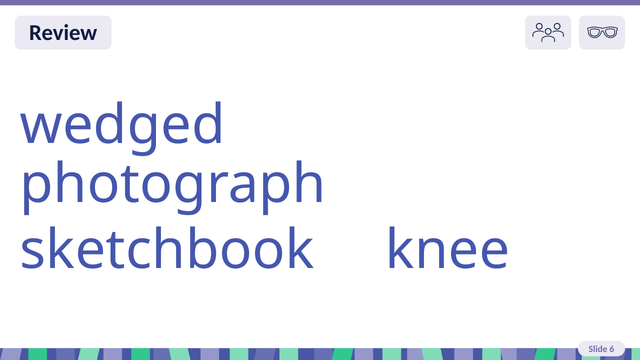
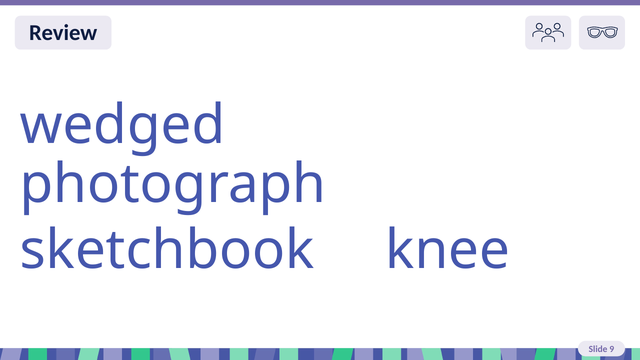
6: 6 -> 9 (612, 349)
